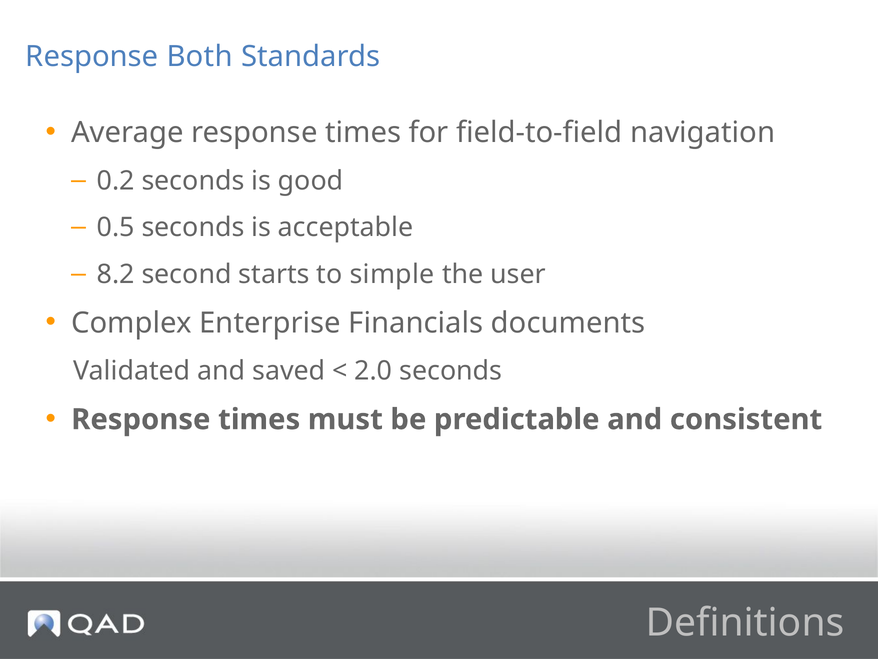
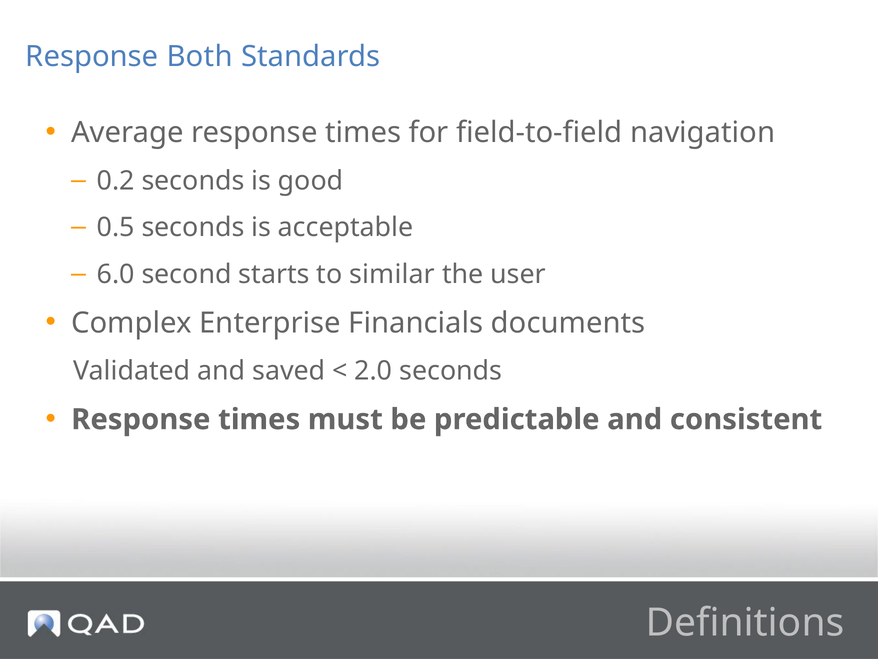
8.2: 8.2 -> 6.0 (116, 274)
simple: simple -> similar (392, 274)
